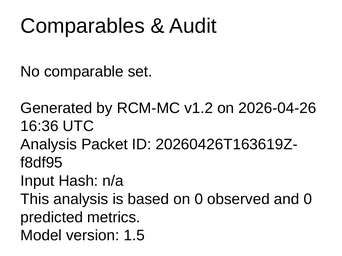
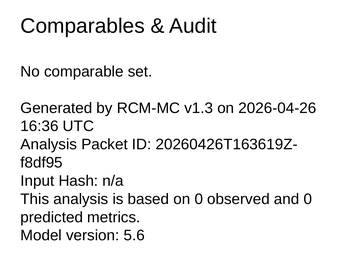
v1.2: v1.2 -> v1.3 (199, 108)
1.5: 1.5 -> 5.6 (134, 236)
